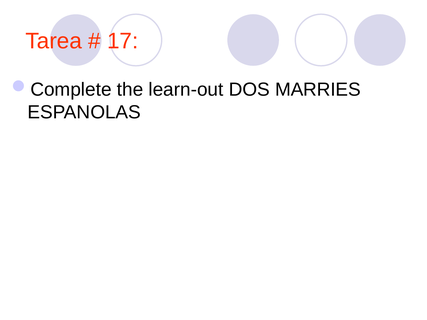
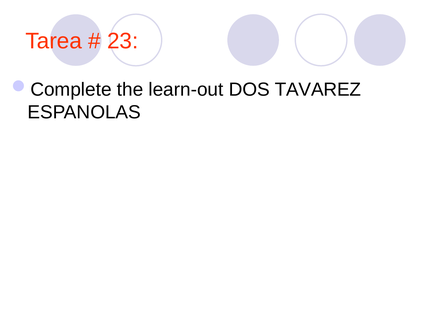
17: 17 -> 23 (123, 41)
MARRIES: MARRIES -> TAVAREZ (318, 90)
